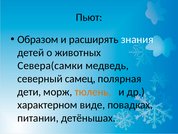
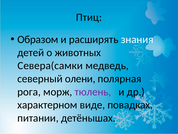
Пьют: Пьют -> Птиц (89, 17)
самец: самец -> олени (80, 78)
дети: дети -> рога (29, 92)
тюлень colour: orange -> purple (93, 92)
